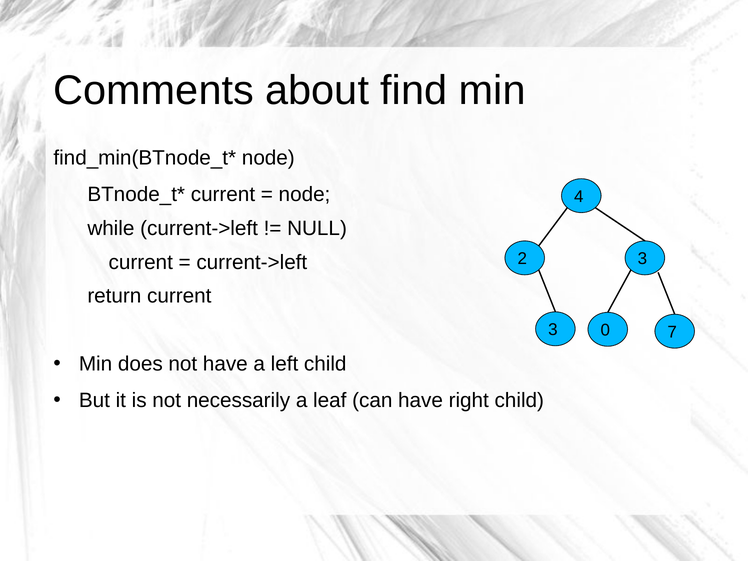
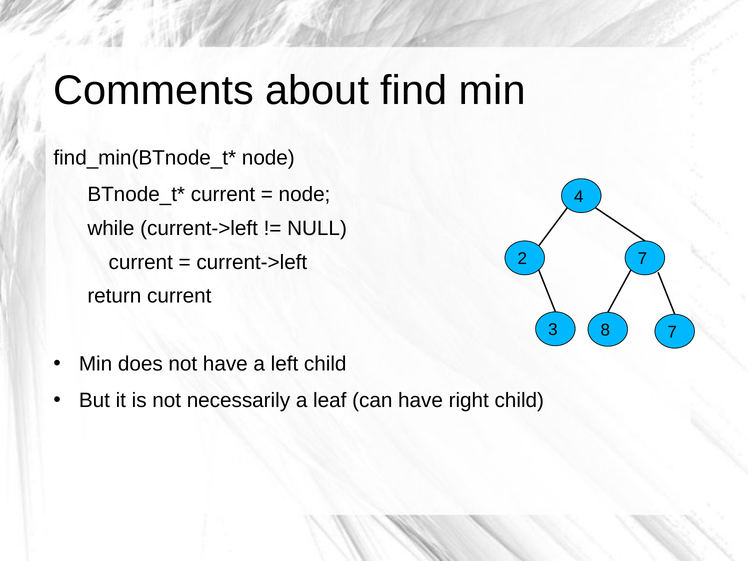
2 3: 3 -> 7 (642, 259)
0: 0 -> 8 (605, 330)
